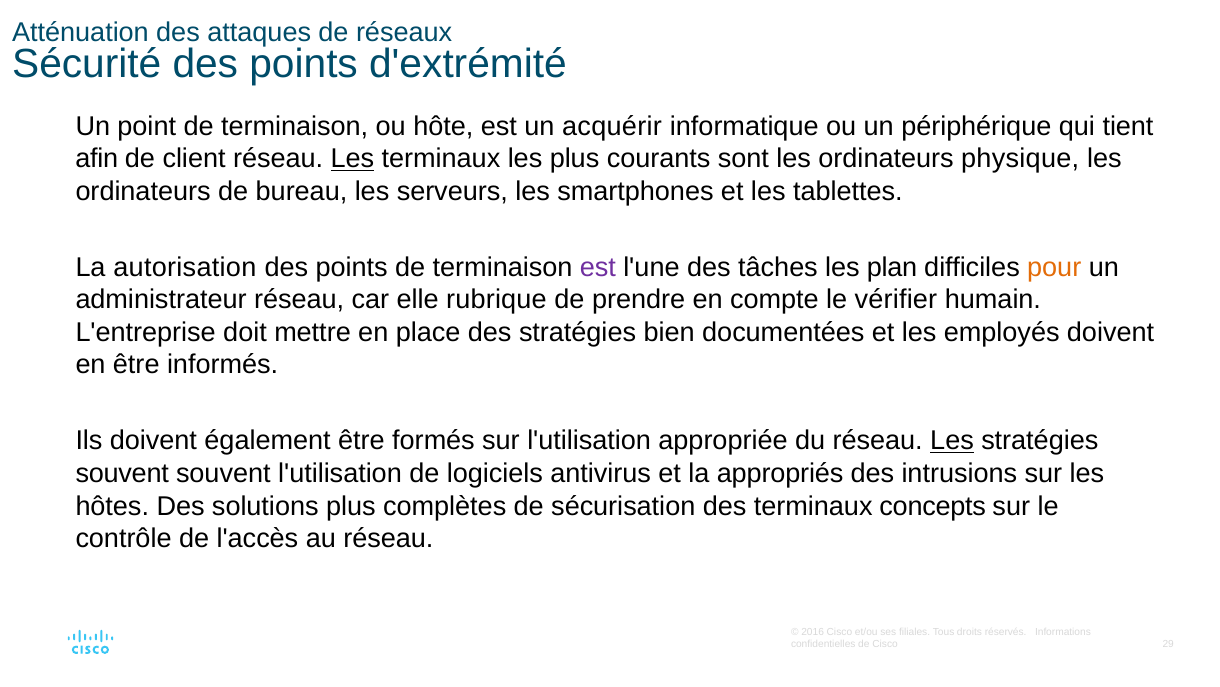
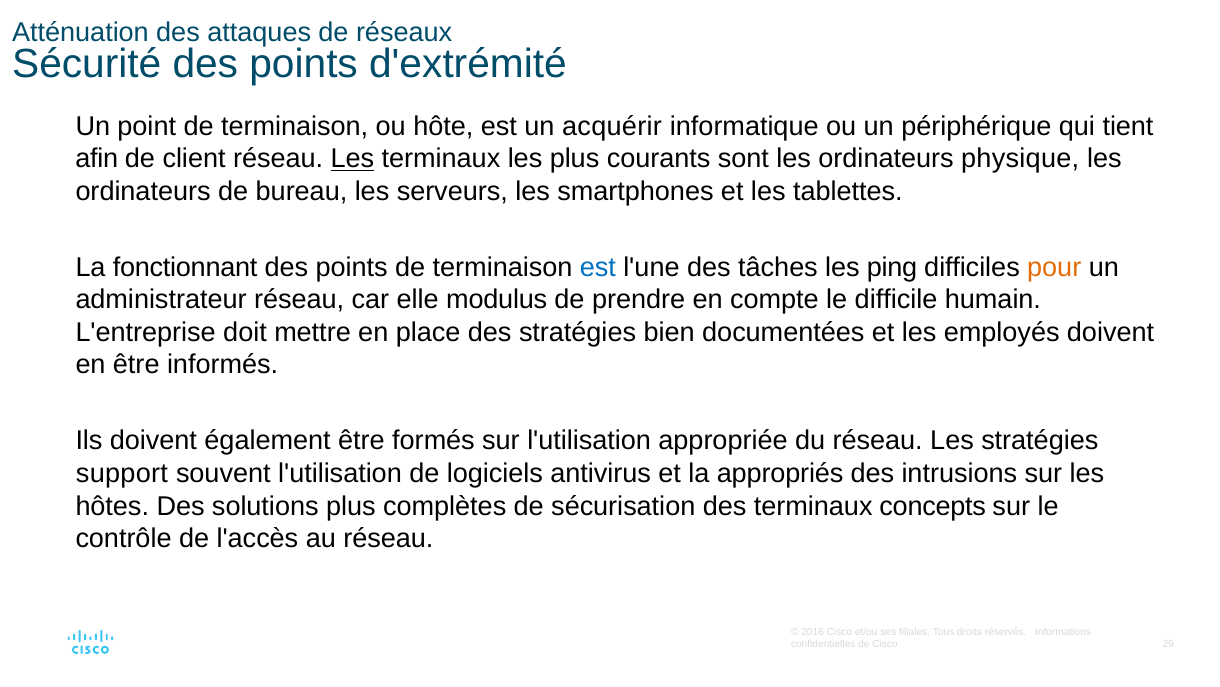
autorisation: autorisation -> fonctionnant (185, 267)
est colour: purple -> blue (598, 267)
plan: plan -> ping (892, 267)
rubrique: rubrique -> modulus (497, 300)
vérifier: vérifier -> difficile (896, 300)
Les underline: present -> none (952, 440)
souvent: souvent -> support (122, 473)
